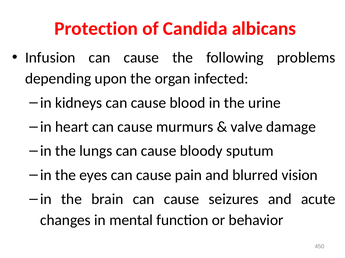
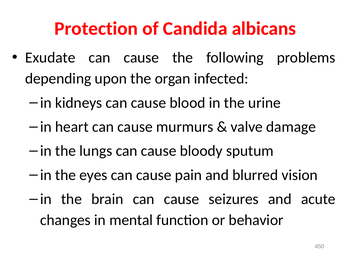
Infusion: Infusion -> Exudate (50, 58)
